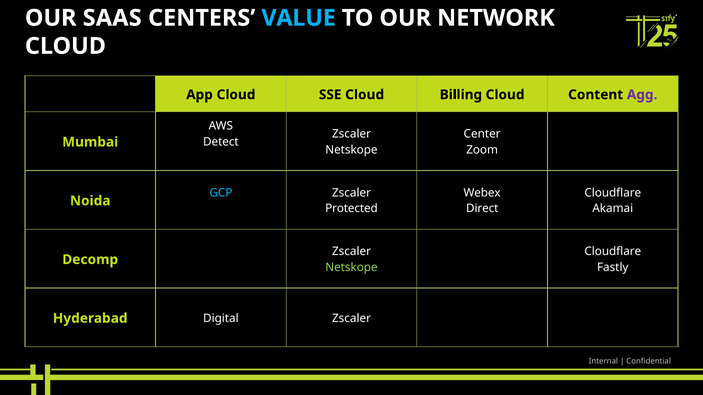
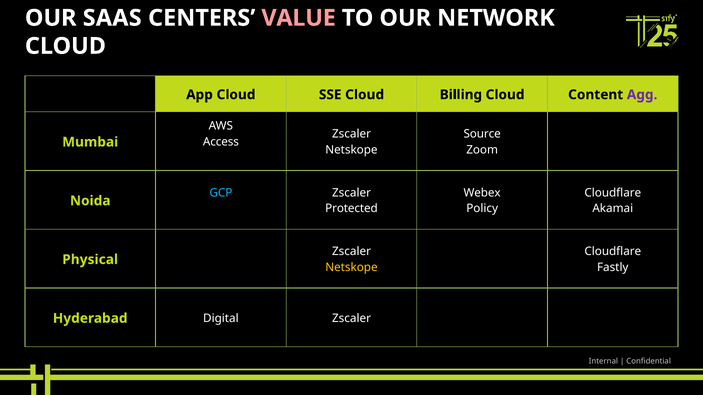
VALUE colour: light blue -> pink (299, 18)
Center: Center -> Source (482, 134)
Detect: Detect -> Access (221, 142)
Direct: Direct -> Policy (482, 209)
Decomp: Decomp -> Physical (90, 260)
Netskope colour: light green -> yellow (351, 268)
